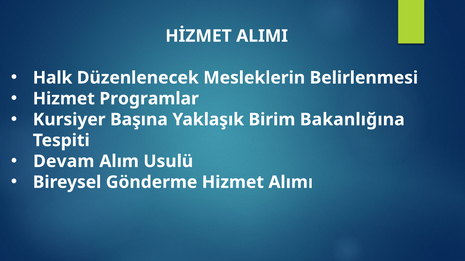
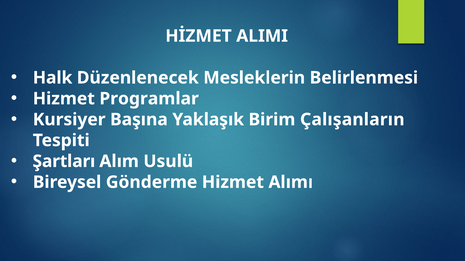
Bakanlığına: Bakanlığına -> Çalışanların (352, 120)
Devam: Devam -> Şartları (64, 162)
